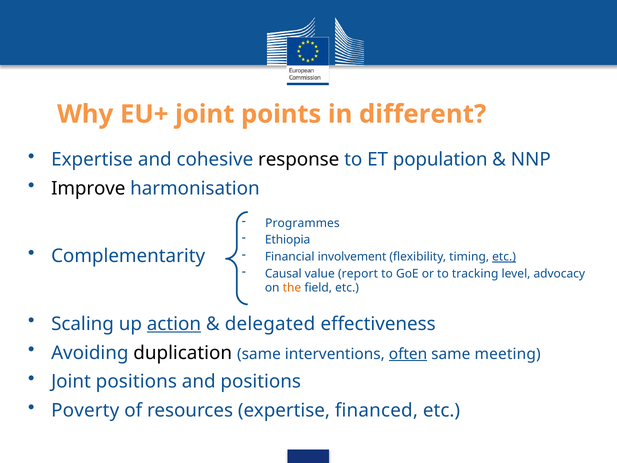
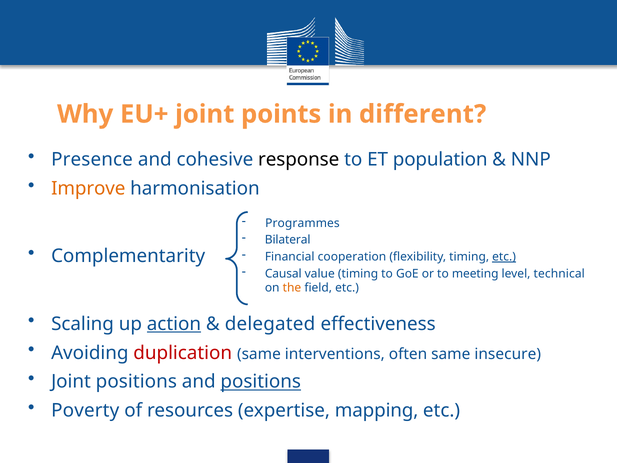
Expertise: Expertise -> Presence (92, 160)
Improve colour: black -> orange (88, 189)
Ethiopia: Ethiopia -> Bilateral (288, 240)
involvement: involvement -> cooperation (352, 257)
value report: report -> timing (358, 273)
tracking: tracking -> meeting (475, 273)
advocacy: advocacy -> technical (559, 273)
duplication colour: black -> red (183, 353)
often underline: present -> none (408, 354)
meeting: meeting -> insecure (508, 354)
positions underline: none -> present (261, 382)
financed: financed -> mapping (377, 411)
